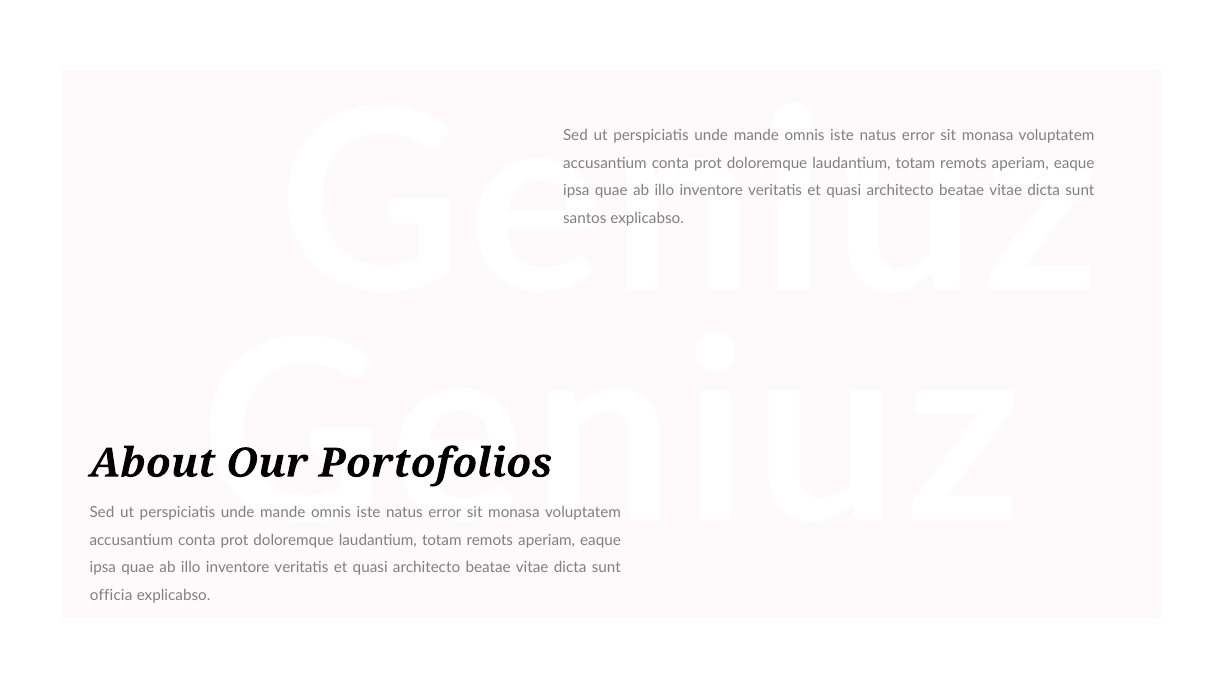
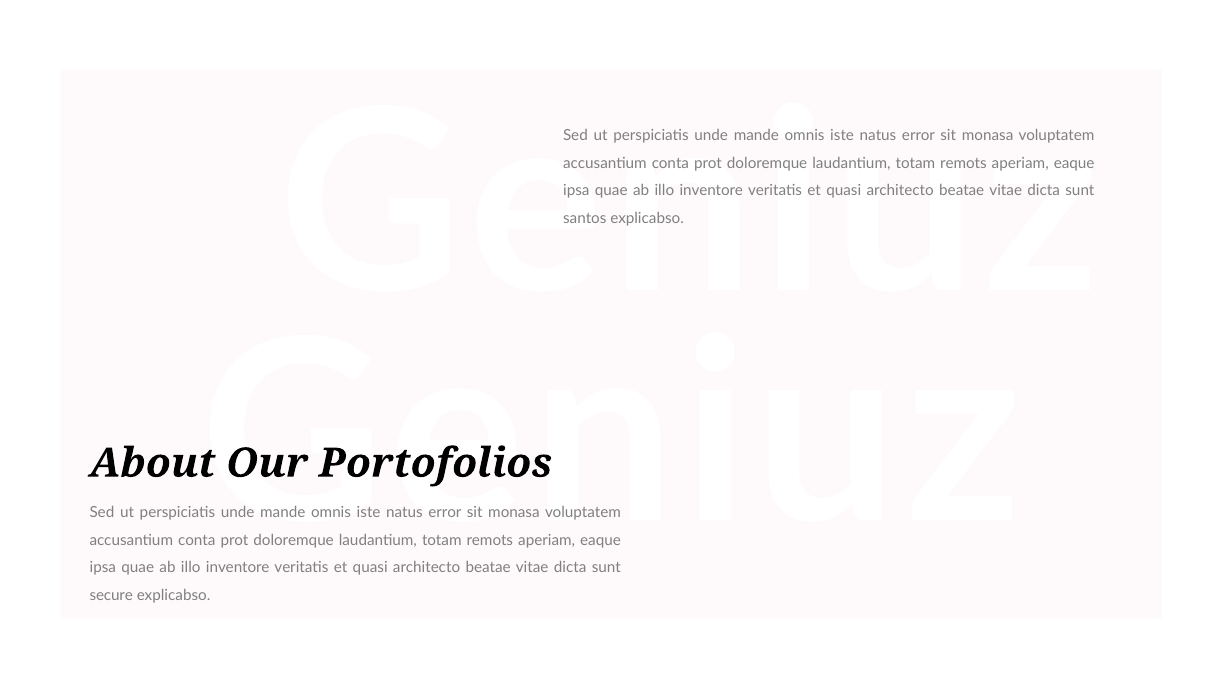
officia: officia -> secure (111, 595)
